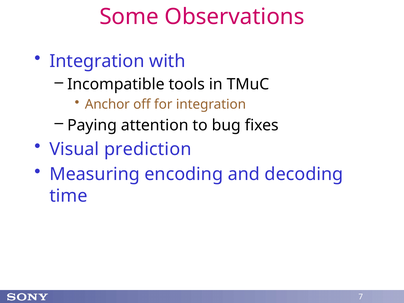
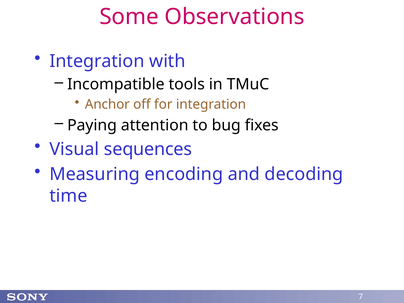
prediction: prediction -> sequences (148, 149)
